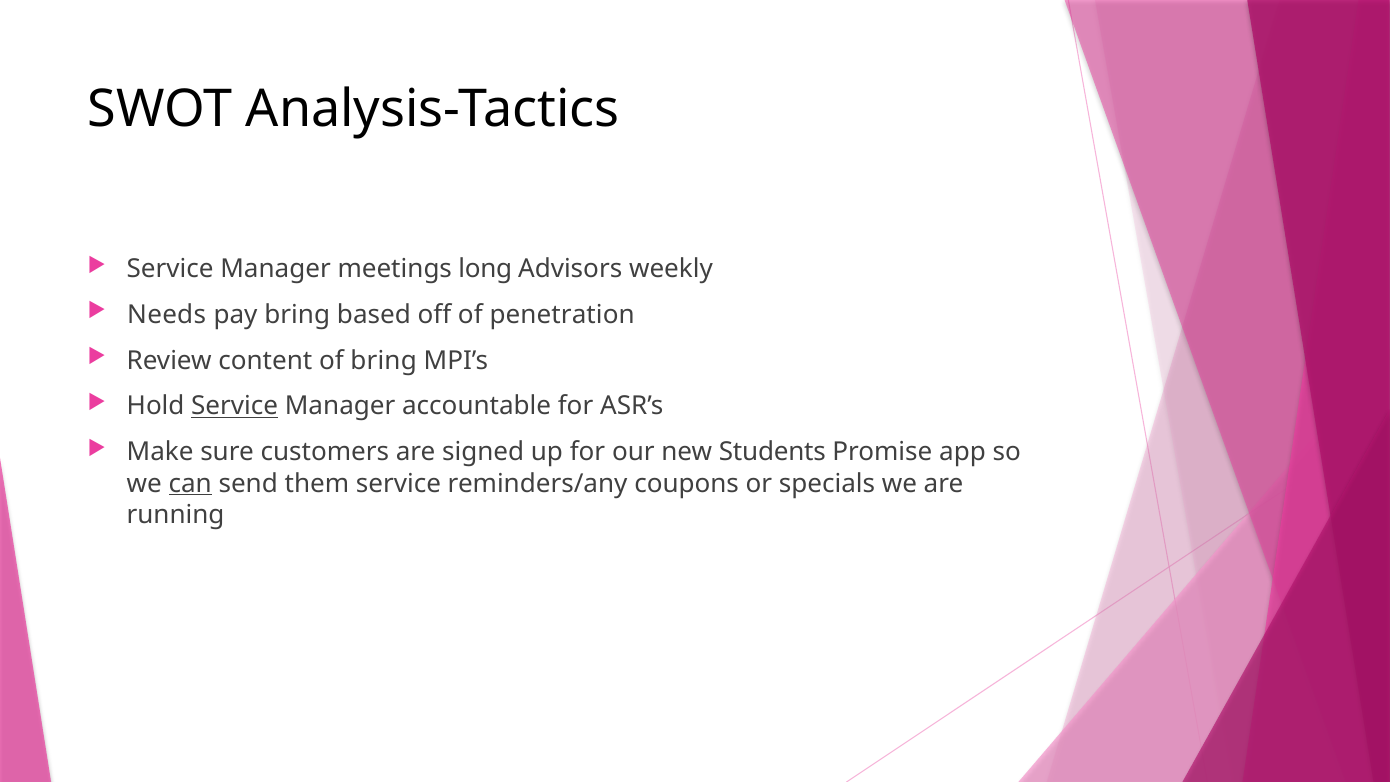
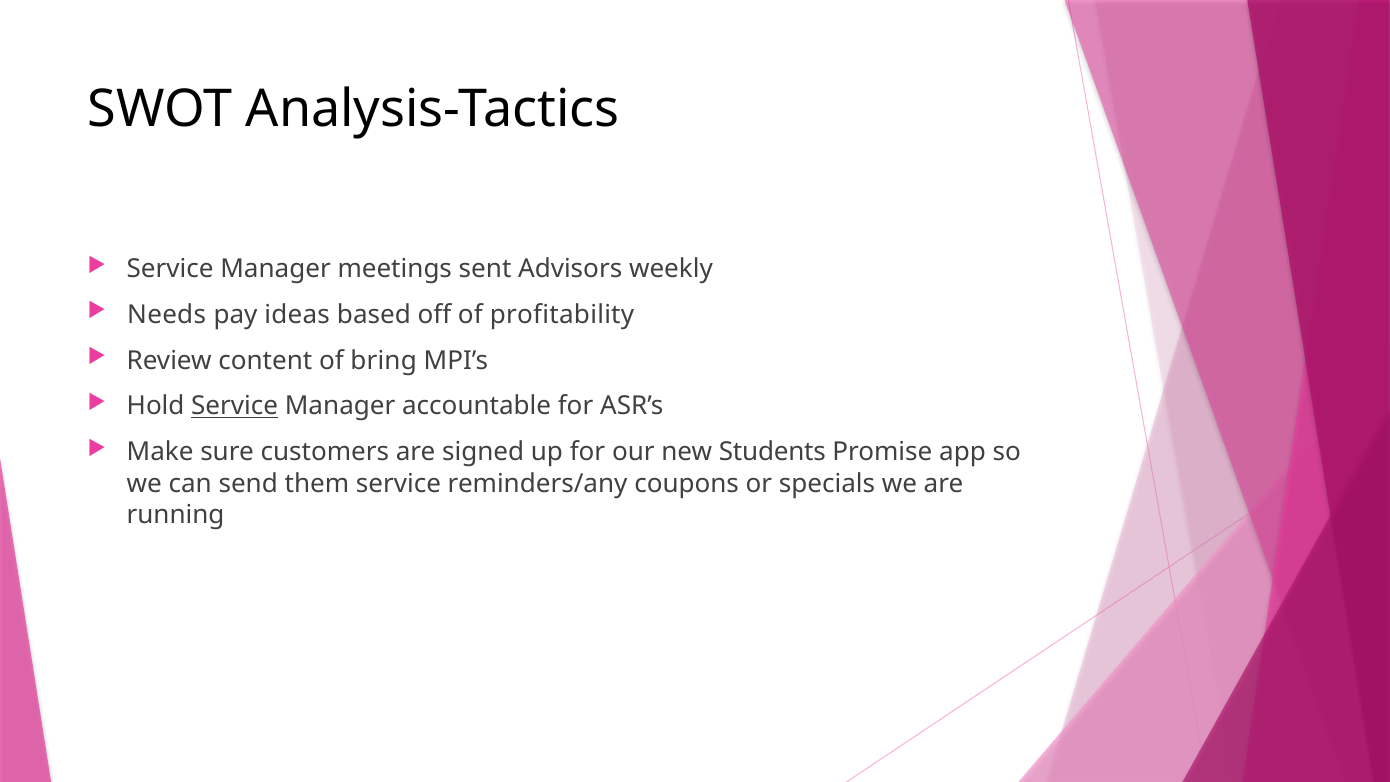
long: long -> sent (485, 269)
pay bring: bring -> ideas (297, 315)
penetration: penetration -> profitability (562, 315)
can underline: present -> none (190, 483)
